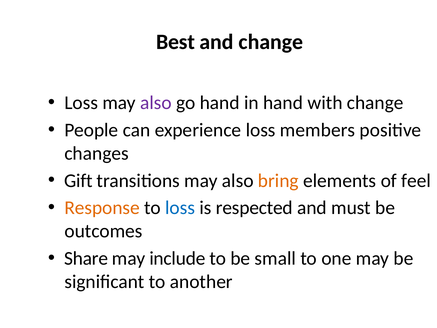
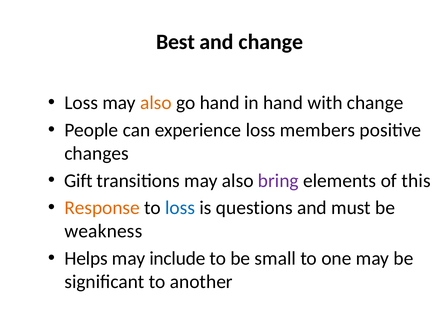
also colour: purple -> orange (156, 103)
bring colour: orange -> purple (278, 180)
feel: feel -> this (416, 180)
respected: respected -> questions (254, 208)
outcomes: outcomes -> weakness (103, 231)
Share: Share -> Helps (86, 258)
